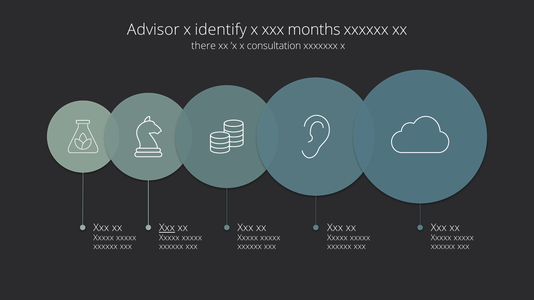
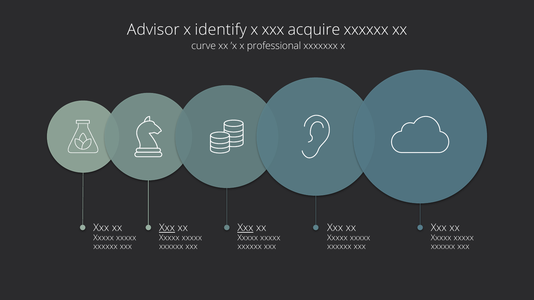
months: months -> acquire (314, 30)
there: there -> curve (204, 46)
consultation: consultation -> professional (274, 46)
Xxx underline: none -> present (245, 228)
